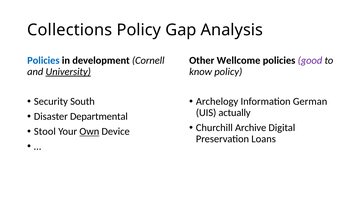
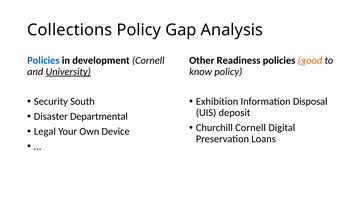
Wellcome: Wellcome -> Readiness (239, 60)
good colour: purple -> orange (310, 60)
Archelogy: Archelogy -> Exhibition (217, 101)
German: German -> Disposal (310, 101)
actually: actually -> deposit (234, 113)
Churchill Archive: Archive -> Cornell (251, 128)
Stool: Stool -> Legal (45, 131)
Own underline: present -> none (89, 131)
